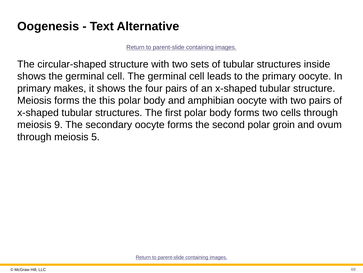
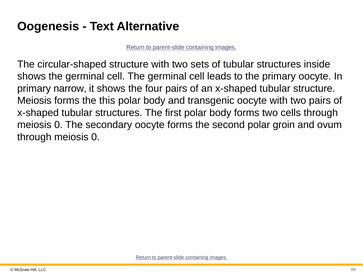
makes: makes -> narrow (70, 88)
amphibian: amphibian -> transgenic (211, 100)
9: 9 -> 0 (58, 125)
5: 5 -> 0 (95, 137)
